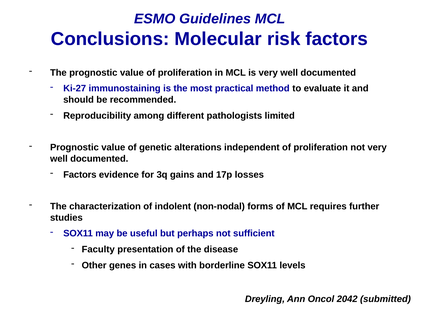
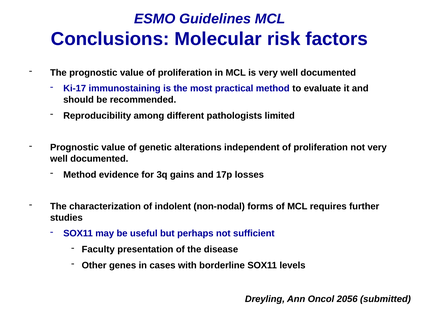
Ki-27: Ki-27 -> Ki-17 (75, 88)
Factors: Factors -> Method (80, 174)
2042: 2042 -> 2056 (347, 299)
